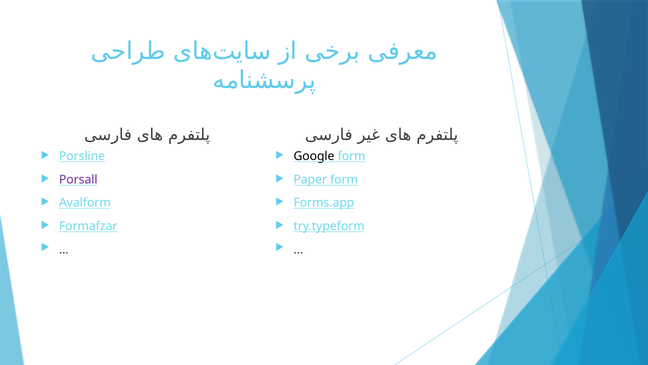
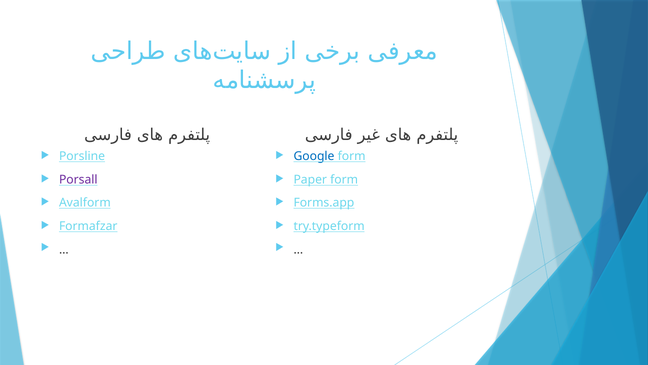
Google colour: black -> blue (314, 156)
